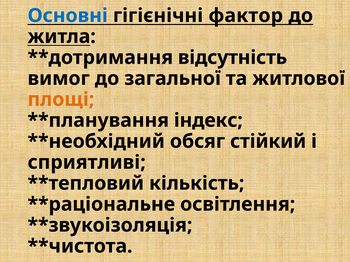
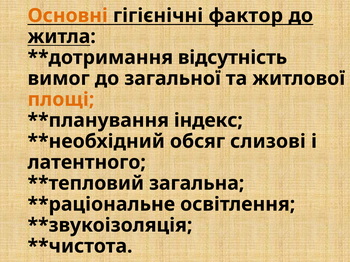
Основні colour: blue -> orange (68, 16)
стійкий: стійкий -> слизові (268, 142)
сприятливі: сприятливі -> латентного (87, 163)
кількість: кількість -> загальна (197, 184)
